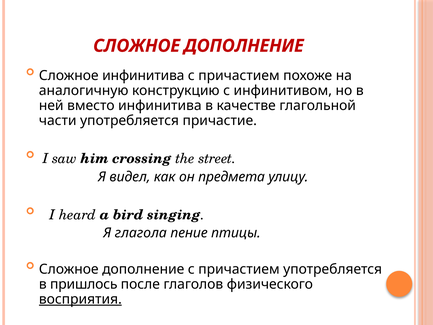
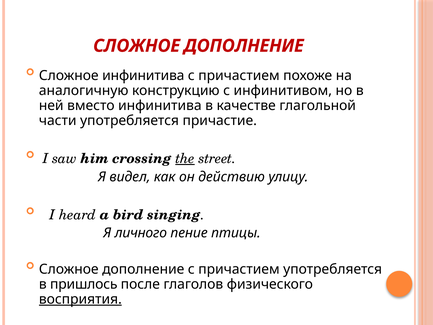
the underline: none -> present (185, 158)
предмета: предмета -> действию (232, 177)
глагола: глагола -> личного (141, 233)
